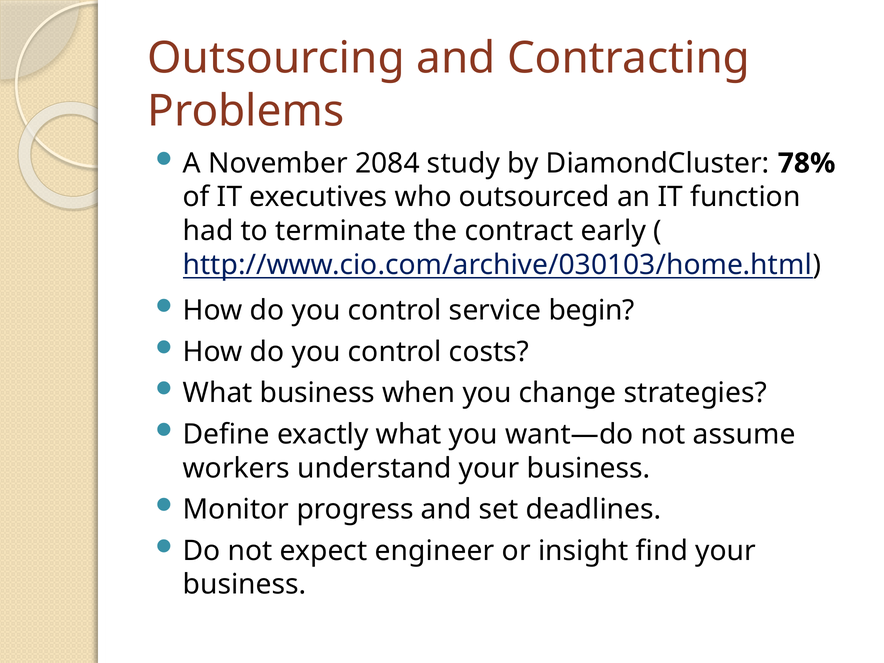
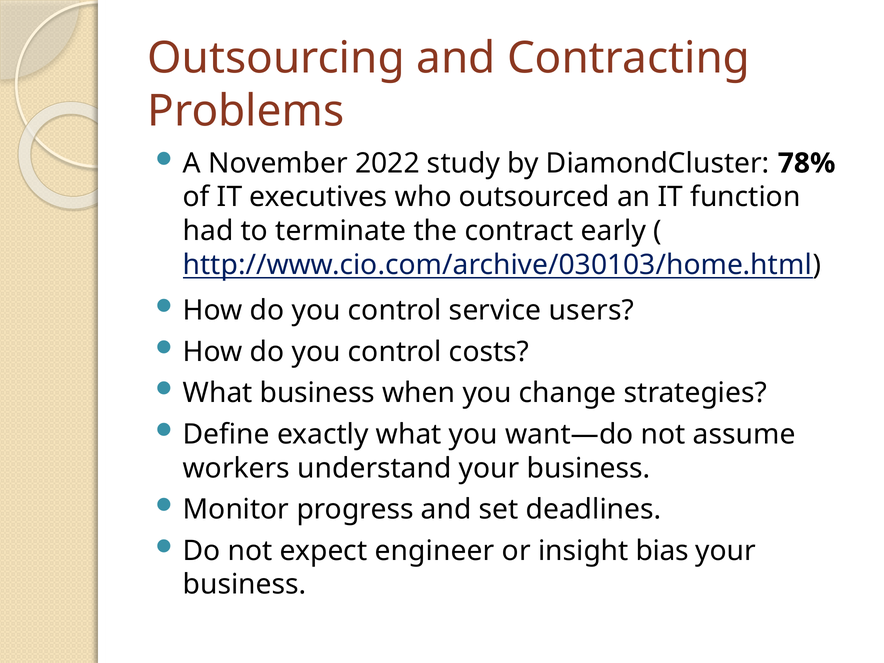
2084: 2084 -> 2022 (387, 163)
begin: begin -> users (591, 311)
find: find -> bias (662, 551)
